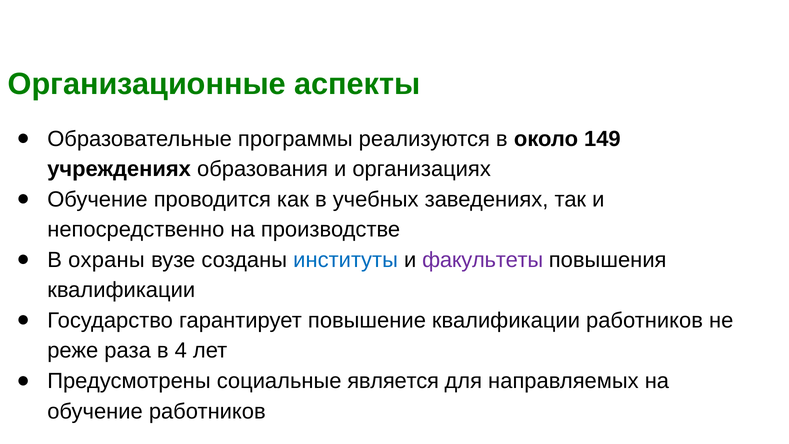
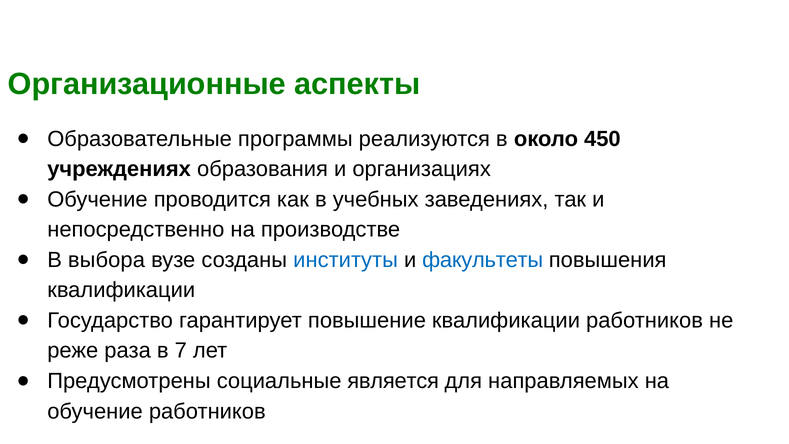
149: 149 -> 450 (602, 139)
охраны: охраны -> выбора (106, 260)
факультеты colour: purple -> blue (483, 260)
4: 4 -> 7 (181, 351)
